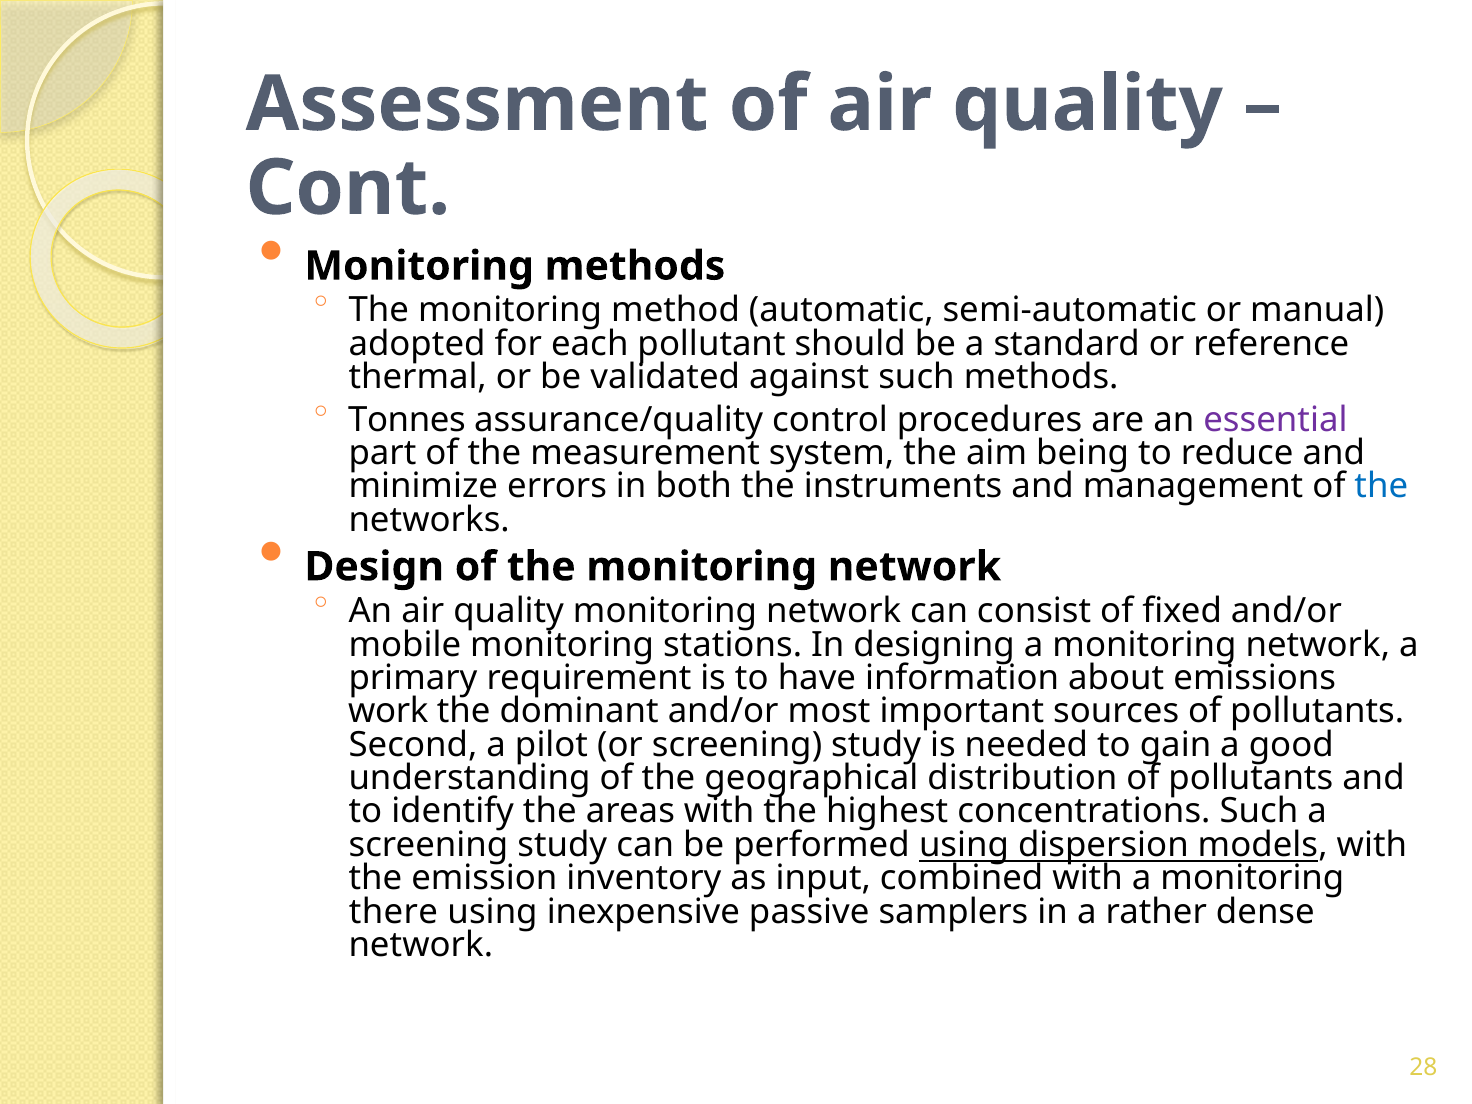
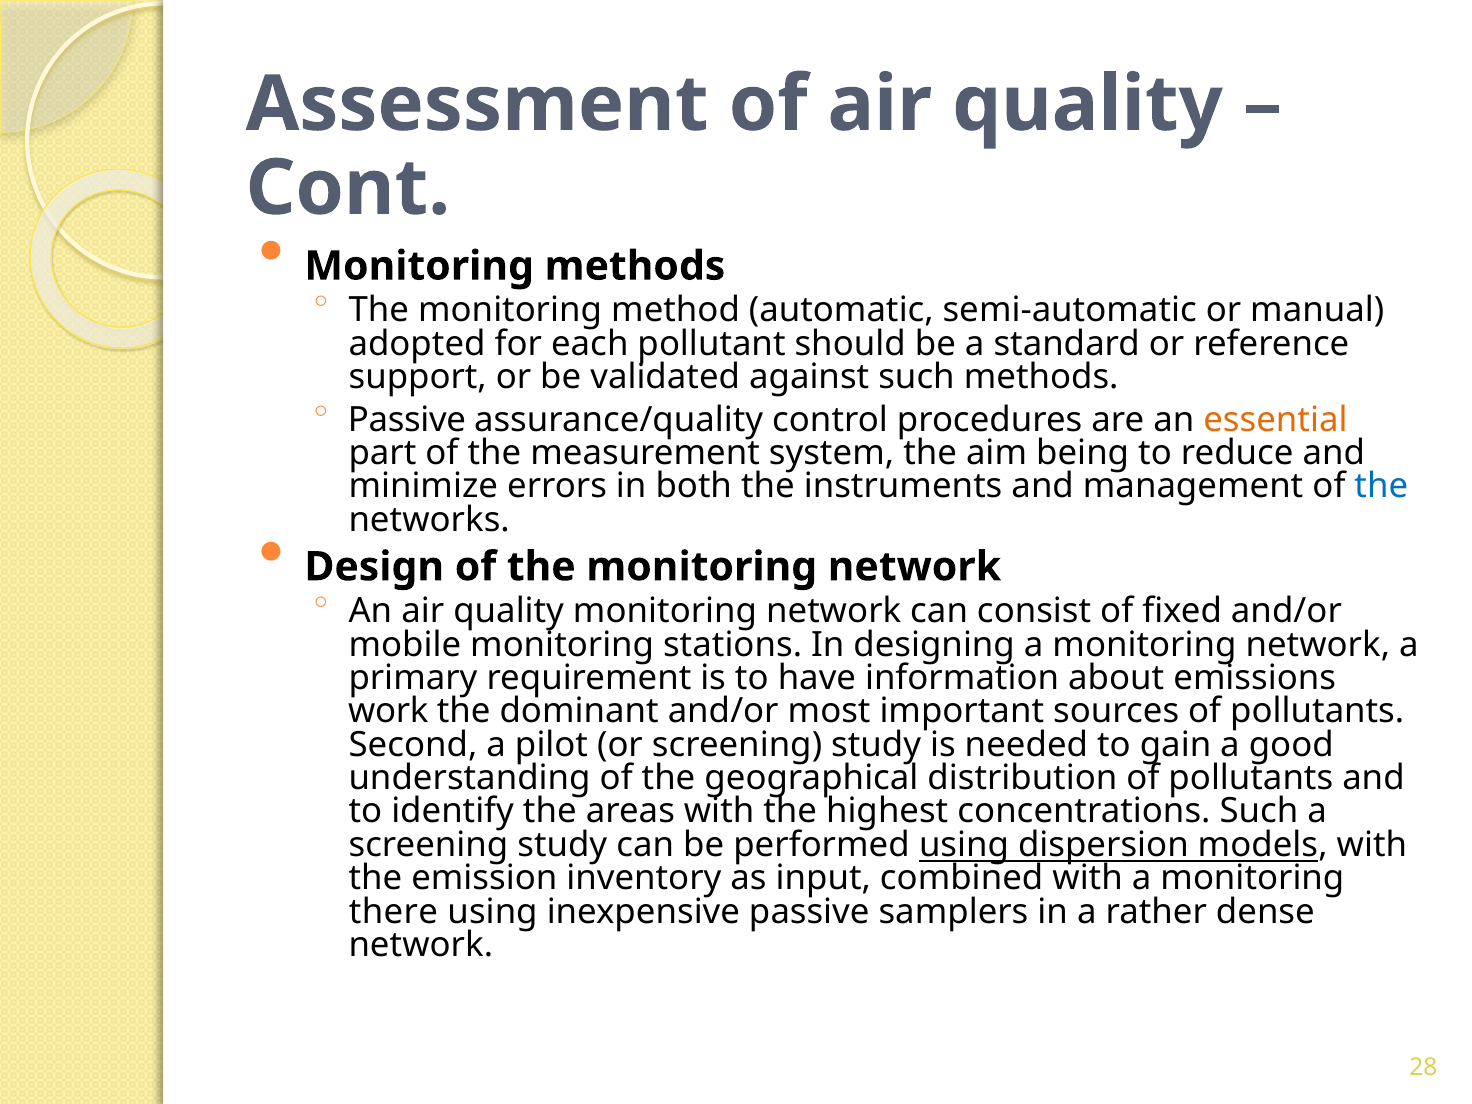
thermal: thermal -> support (418, 377)
Tonnes: Tonnes -> Passive (407, 420)
essential colour: purple -> orange (1275, 420)
